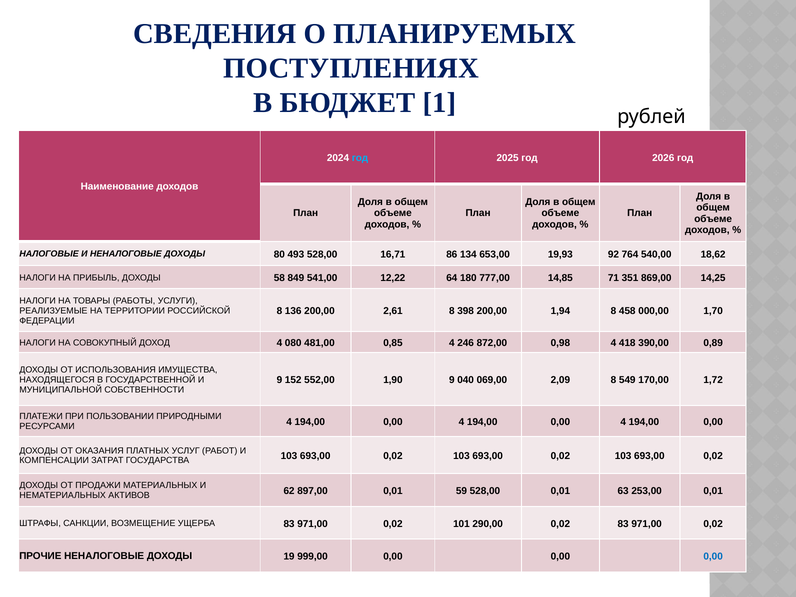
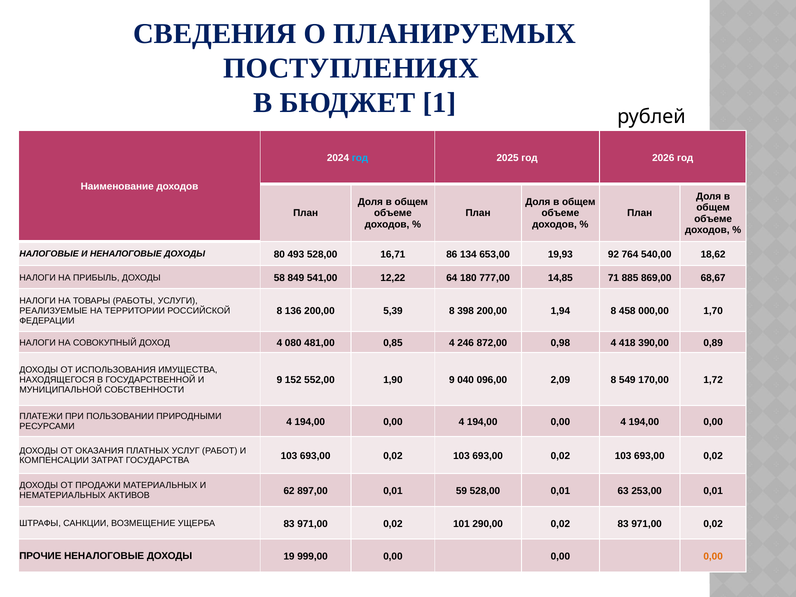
351: 351 -> 885 (630, 278)
14,25: 14,25 -> 68,67 (713, 278)
2,61: 2,61 -> 5,39 (393, 311)
069,00: 069,00 -> 096,00 (492, 380)
0,00 colour: blue -> orange (713, 557)
